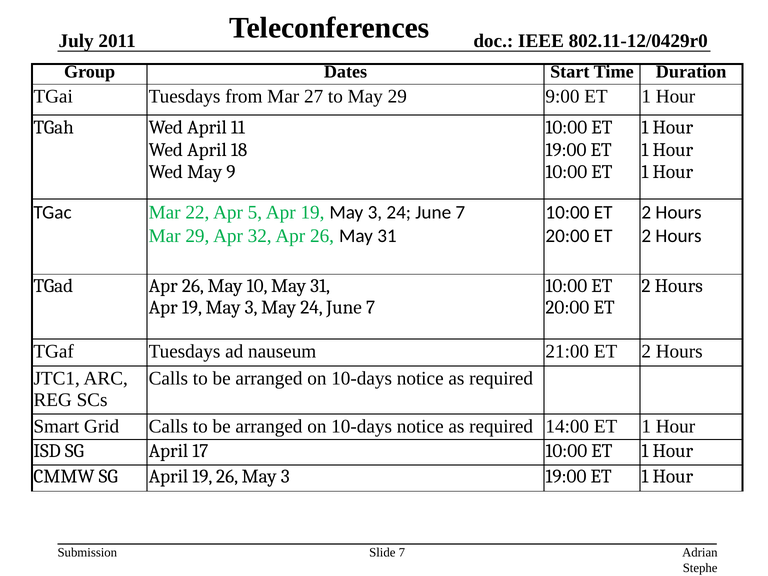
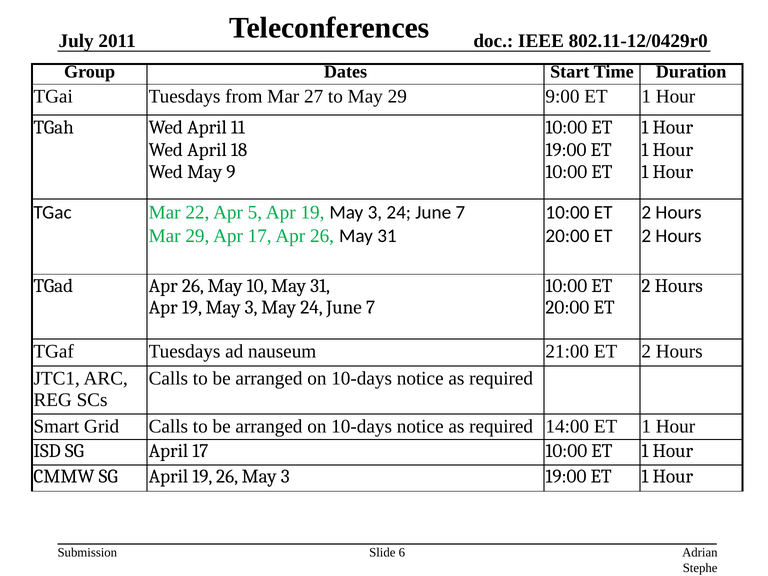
Apr 32: 32 -> 17 (260, 236)
Slide 7: 7 -> 6 (402, 552)
